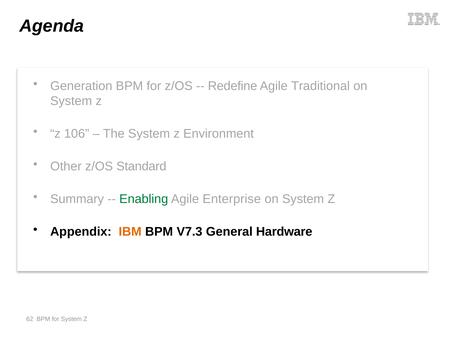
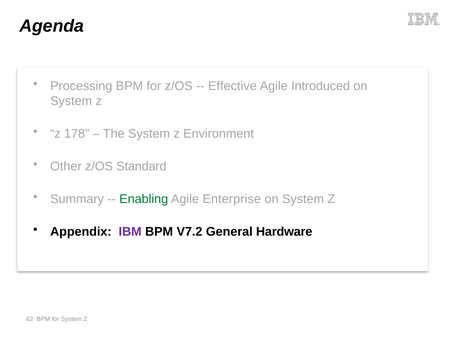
Generation: Generation -> Processing (81, 86)
Redefine: Redefine -> Effective (232, 86)
Traditional: Traditional -> Introduced (321, 86)
106: 106 -> 178 (77, 134)
IBM colour: orange -> purple (130, 232)
V7.3: V7.3 -> V7.2 (189, 232)
